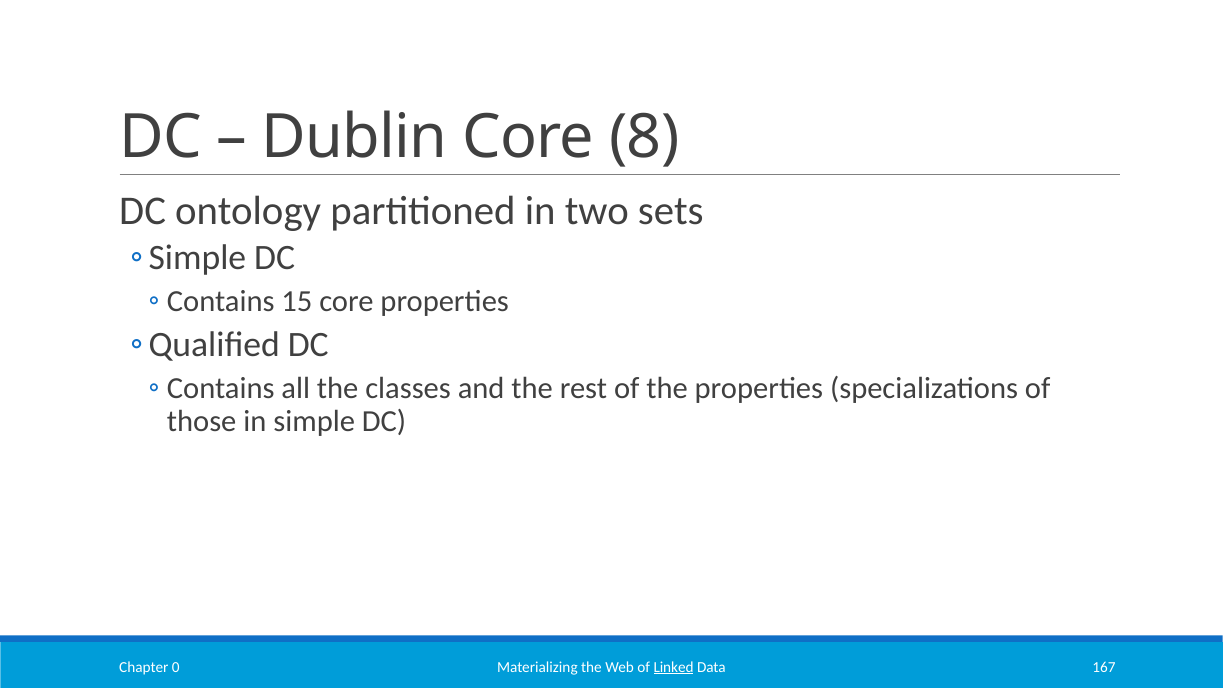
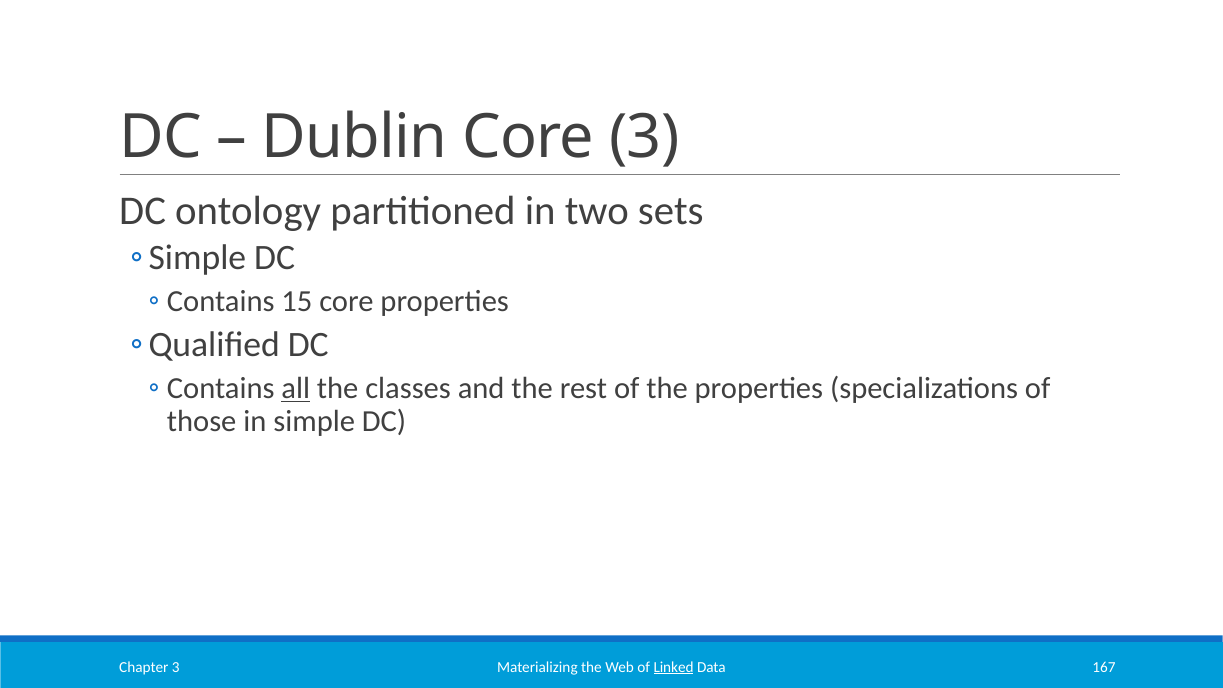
Core 8: 8 -> 3 (644, 137)
all underline: none -> present (296, 388)
Chapter 0: 0 -> 3 (176, 667)
